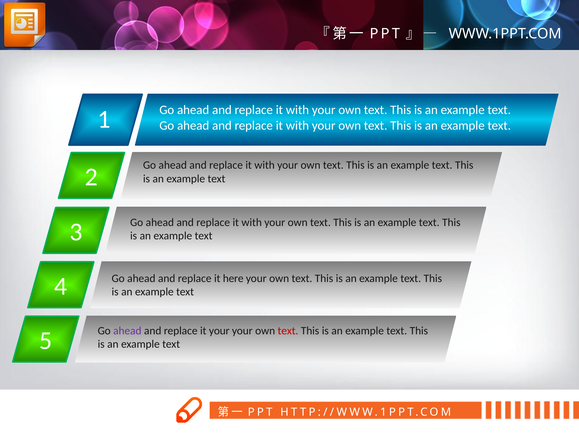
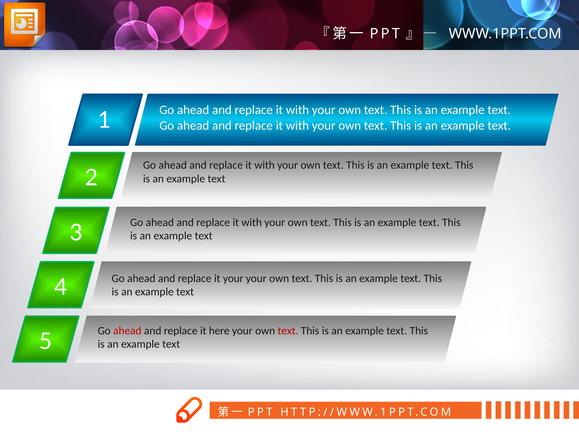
it here: here -> your (233, 278)
ahead colour: purple -> red (127, 331)
it your: your -> here (219, 331)
